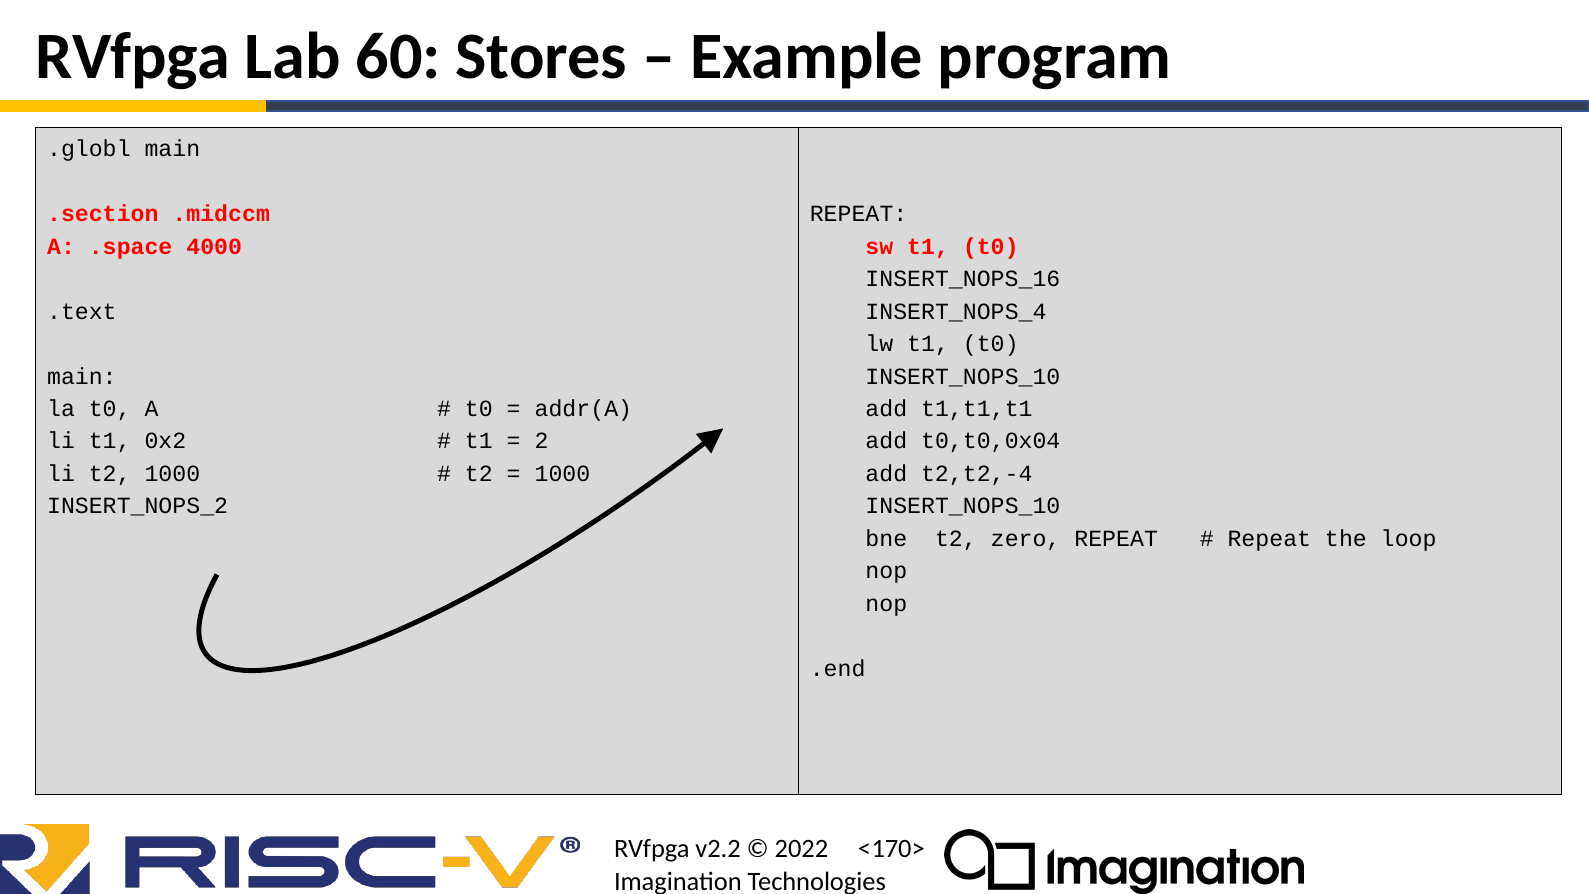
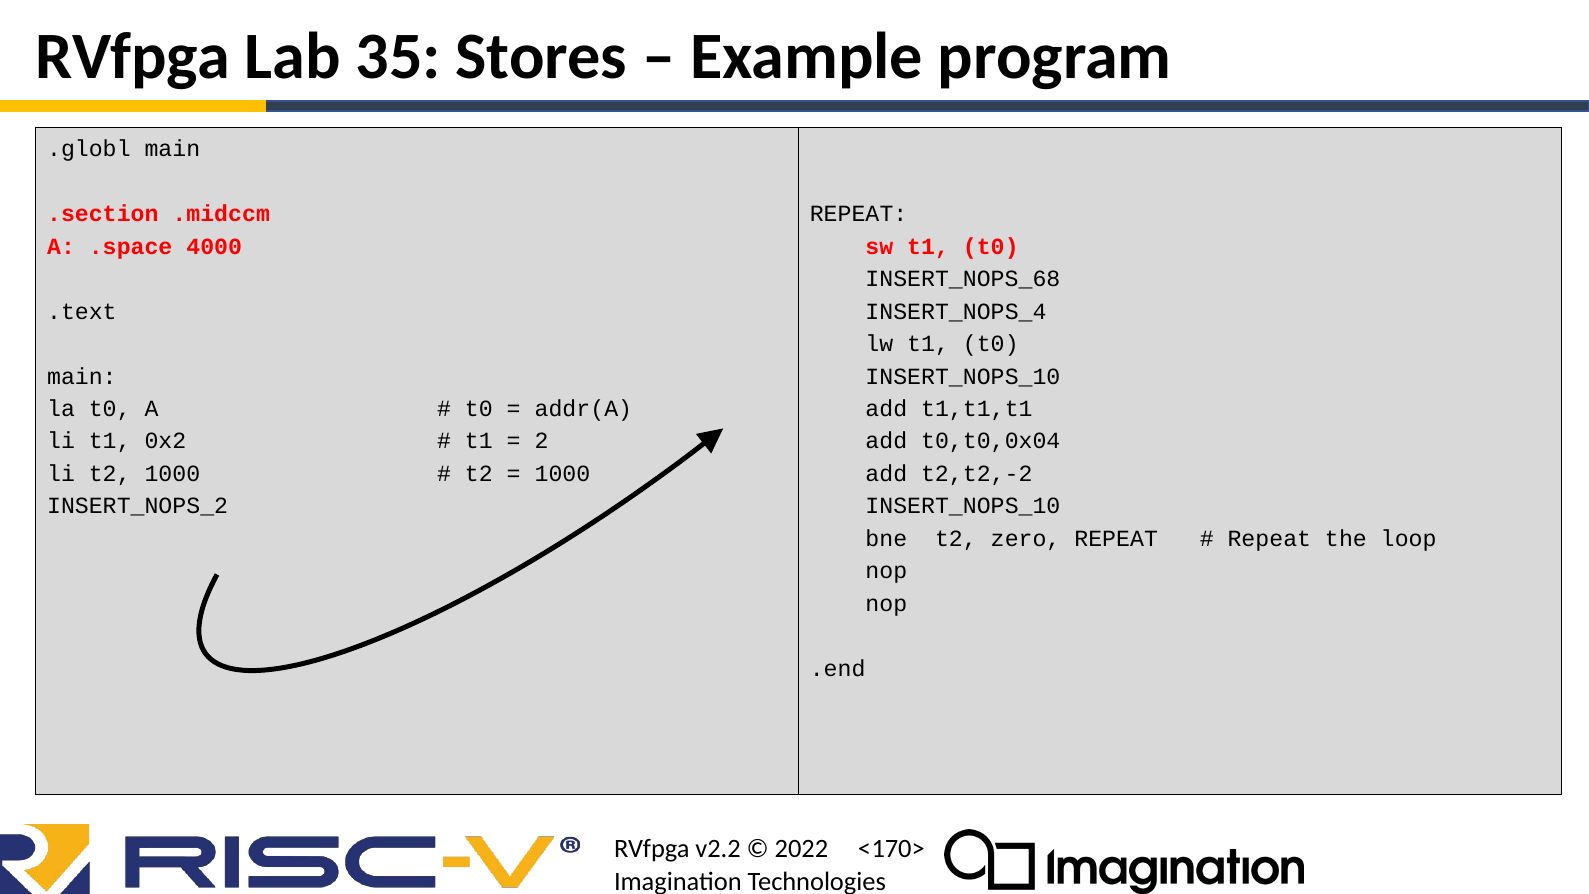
60: 60 -> 35 (398, 56)
INSERT_NOPS_16: INSERT_NOPS_16 -> INSERT_NOPS_68 (963, 279)
t2,t2,-4: t2,t2,-4 -> t2,t2,-2 (977, 474)
